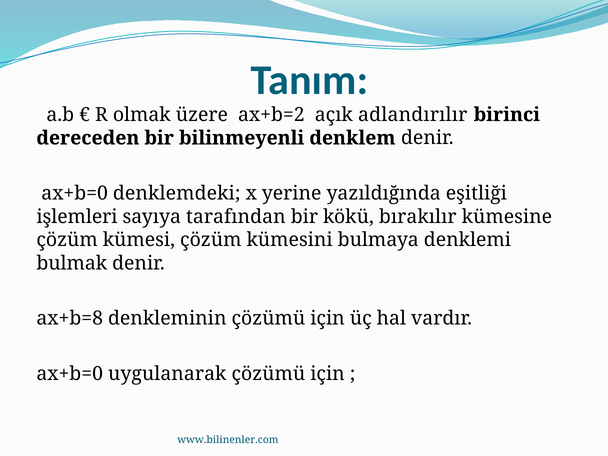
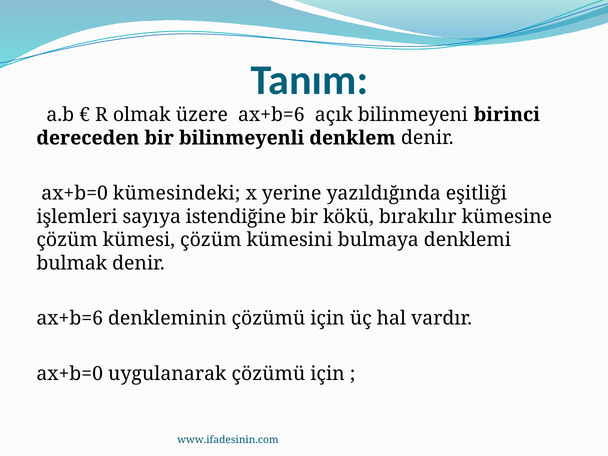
üzere ax+b=2: ax+b=2 -> ax+b=6 (271, 115)
adlandırılır: adlandırılır -> bilinmeyeni (413, 115)
denklemdeki: denklemdeki -> kümesindeki (177, 193)
tarafından: tarafından -> istendiğine (236, 217)
ax+b=8: ax+b=8 -> ax+b=6 (70, 319)
www.bilinenler.com: www.bilinenler.com -> www.ifadesinin.com (228, 440)
